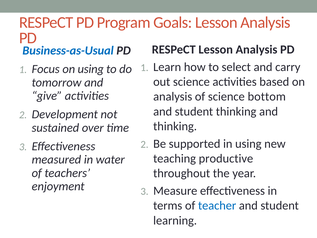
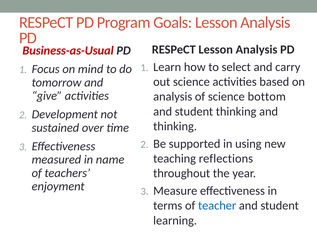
Business-as-Usual colour: blue -> red (68, 50)
on using: using -> mind (91, 69)
productive: productive -> reflections (226, 158)
water: water -> name (110, 159)
